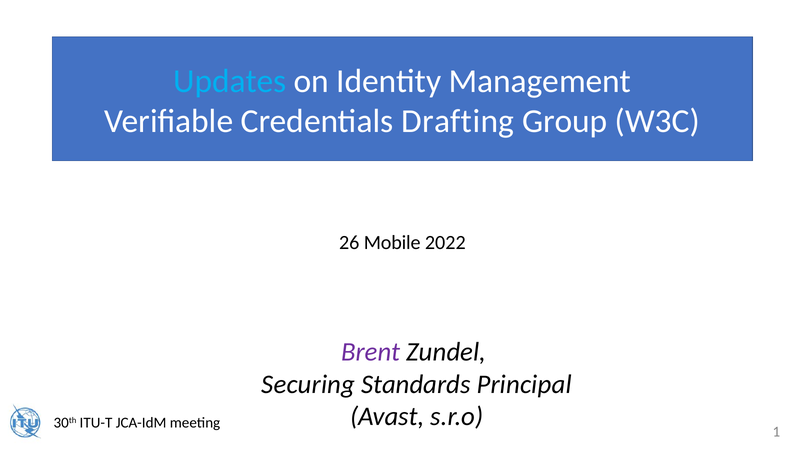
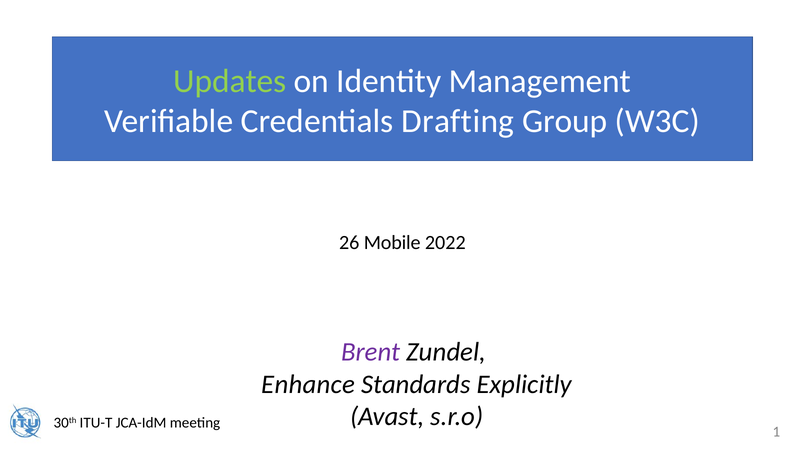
Updates colour: light blue -> light green (230, 81)
Securing: Securing -> Enhance (308, 384)
Principal: Principal -> Explicitly (524, 384)
